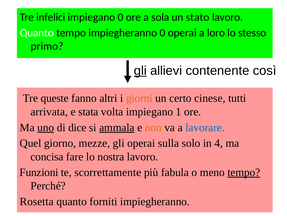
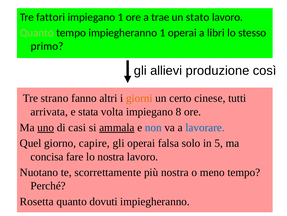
infelici: infelici -> fattori (51, 17)
impiegano 0: 0 -> 1 (121, 17)
sola: sola -> trae (160, 17)
Quanto colour: white -> light green (37, 33)
impiegheranno 0: 0 -> 1 (162, 33)
loro: loro -> libri (216, 33)
gli underline: present -> none (140, 70)
contenente: contenente -> produzione (218, 70)
queste: queste -> strano (55, 98)
1: 1 -> 8 (179, 111)
dice: dice -> casi (77, 127)
non colour: orange -> blue (153, 127)
mezze: mezze -> capire (94, 143)
sulla: sulla -> falsa (168, 143)
4: 4 -> 5 (219, 143)
Funzioni: Funzioni -> Nuotano (39, 172)
più fabula: fabula -> nostra (175, 172)
tempo underline: present -> none (244, 172)
forniti: forniti -> dovuti (104, 201)
